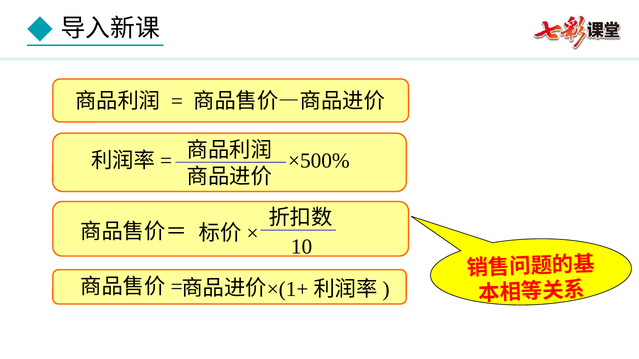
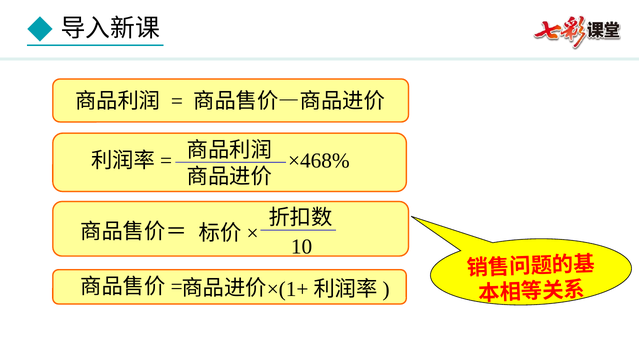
×500%: ×500% -> ×468% (319, 161)
